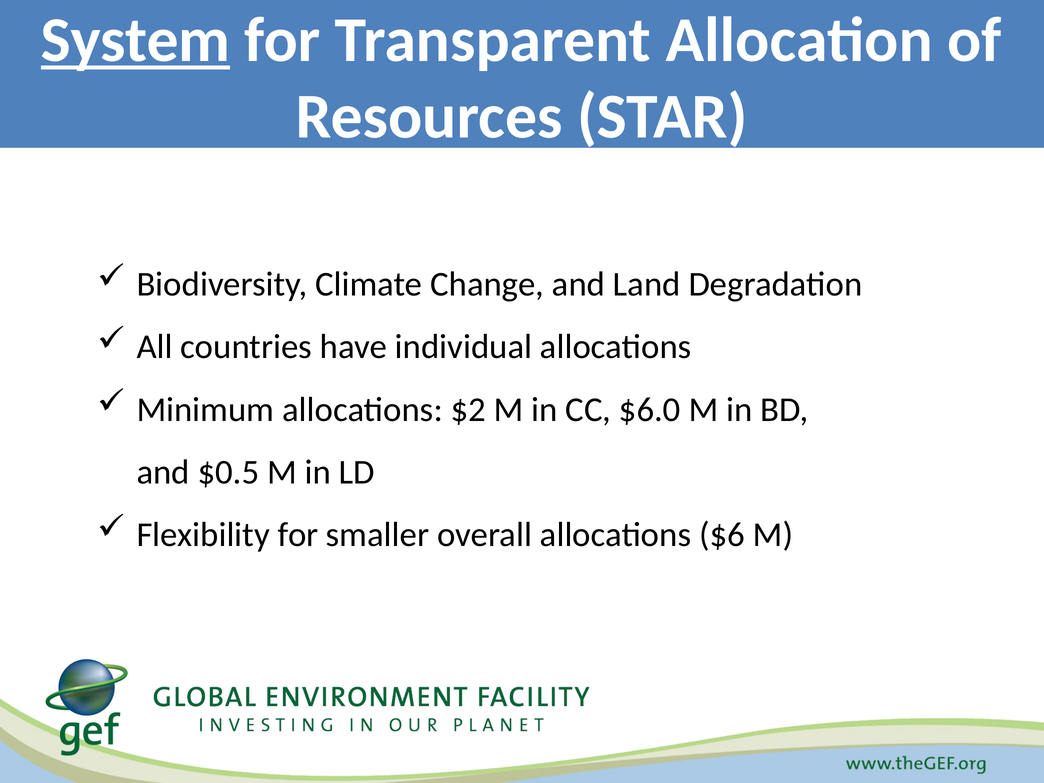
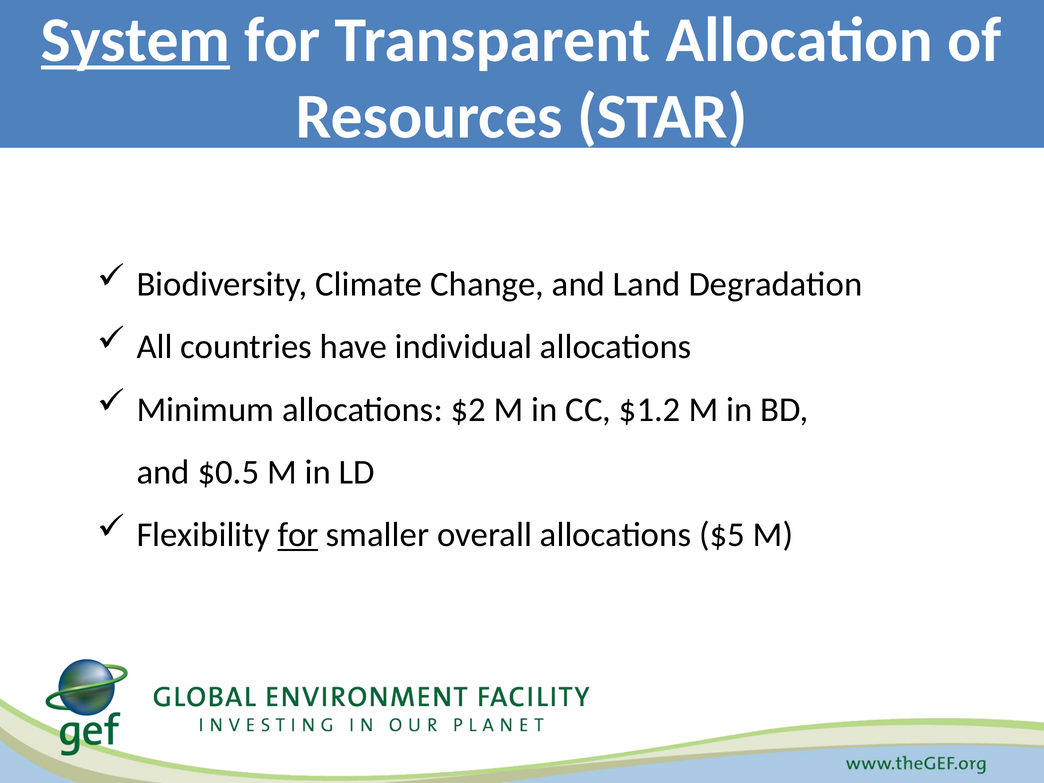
$6.0: $6.0 -> $1.2 (650, 410)
for underline: none -> present (298, 535)
$6: $6 -> $5 (722, 535)
